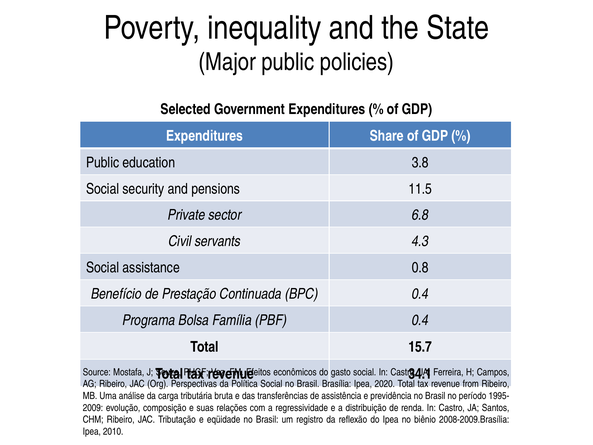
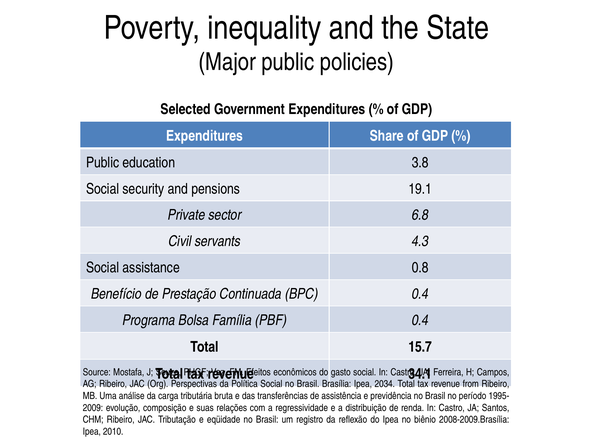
11.5: 11.5 -> 19.1 (420, 189)
2020: 2020 -> 2034 (385, 384)
